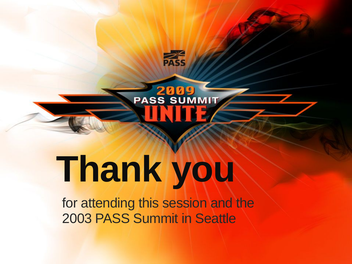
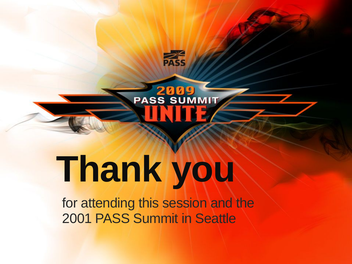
2003: 2003 -> 2001 (77, 219)
